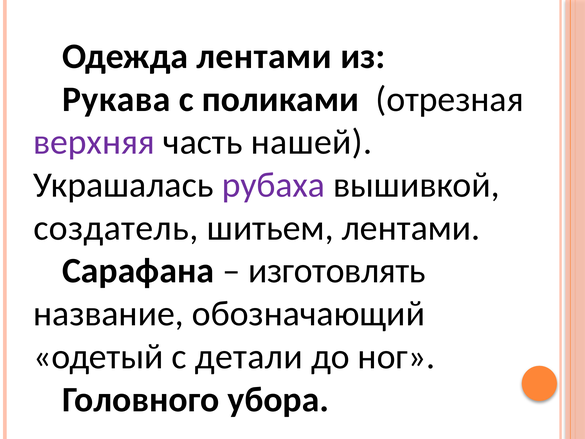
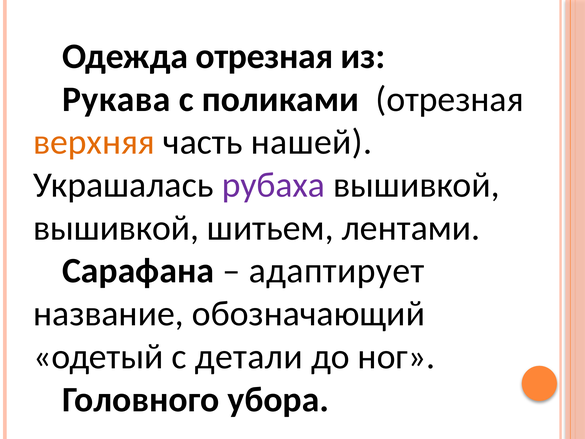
Одежда лентами: лентами -> отрезная (264, 56)
верхняя colour: purple -> orange (94, 142)
создатель: создатель -> вышивкой (116, 228)
изготовлять: изготовлять -> адаптирует (337, 271)
